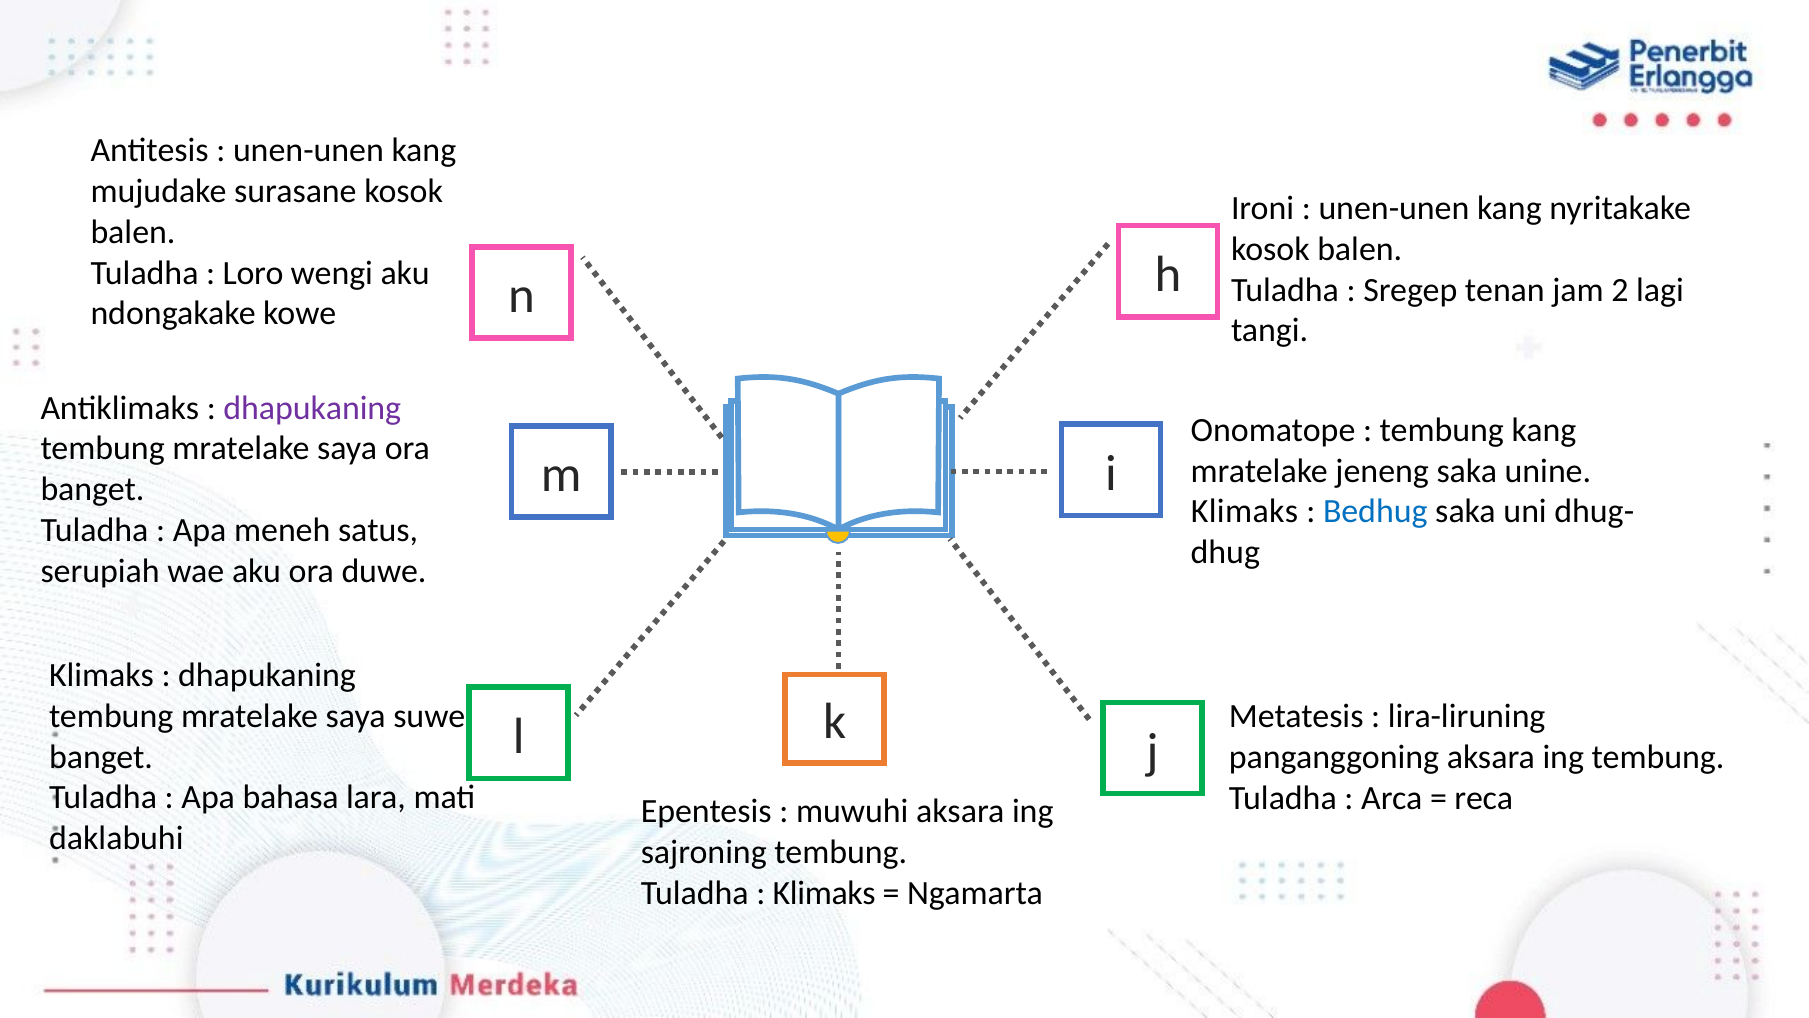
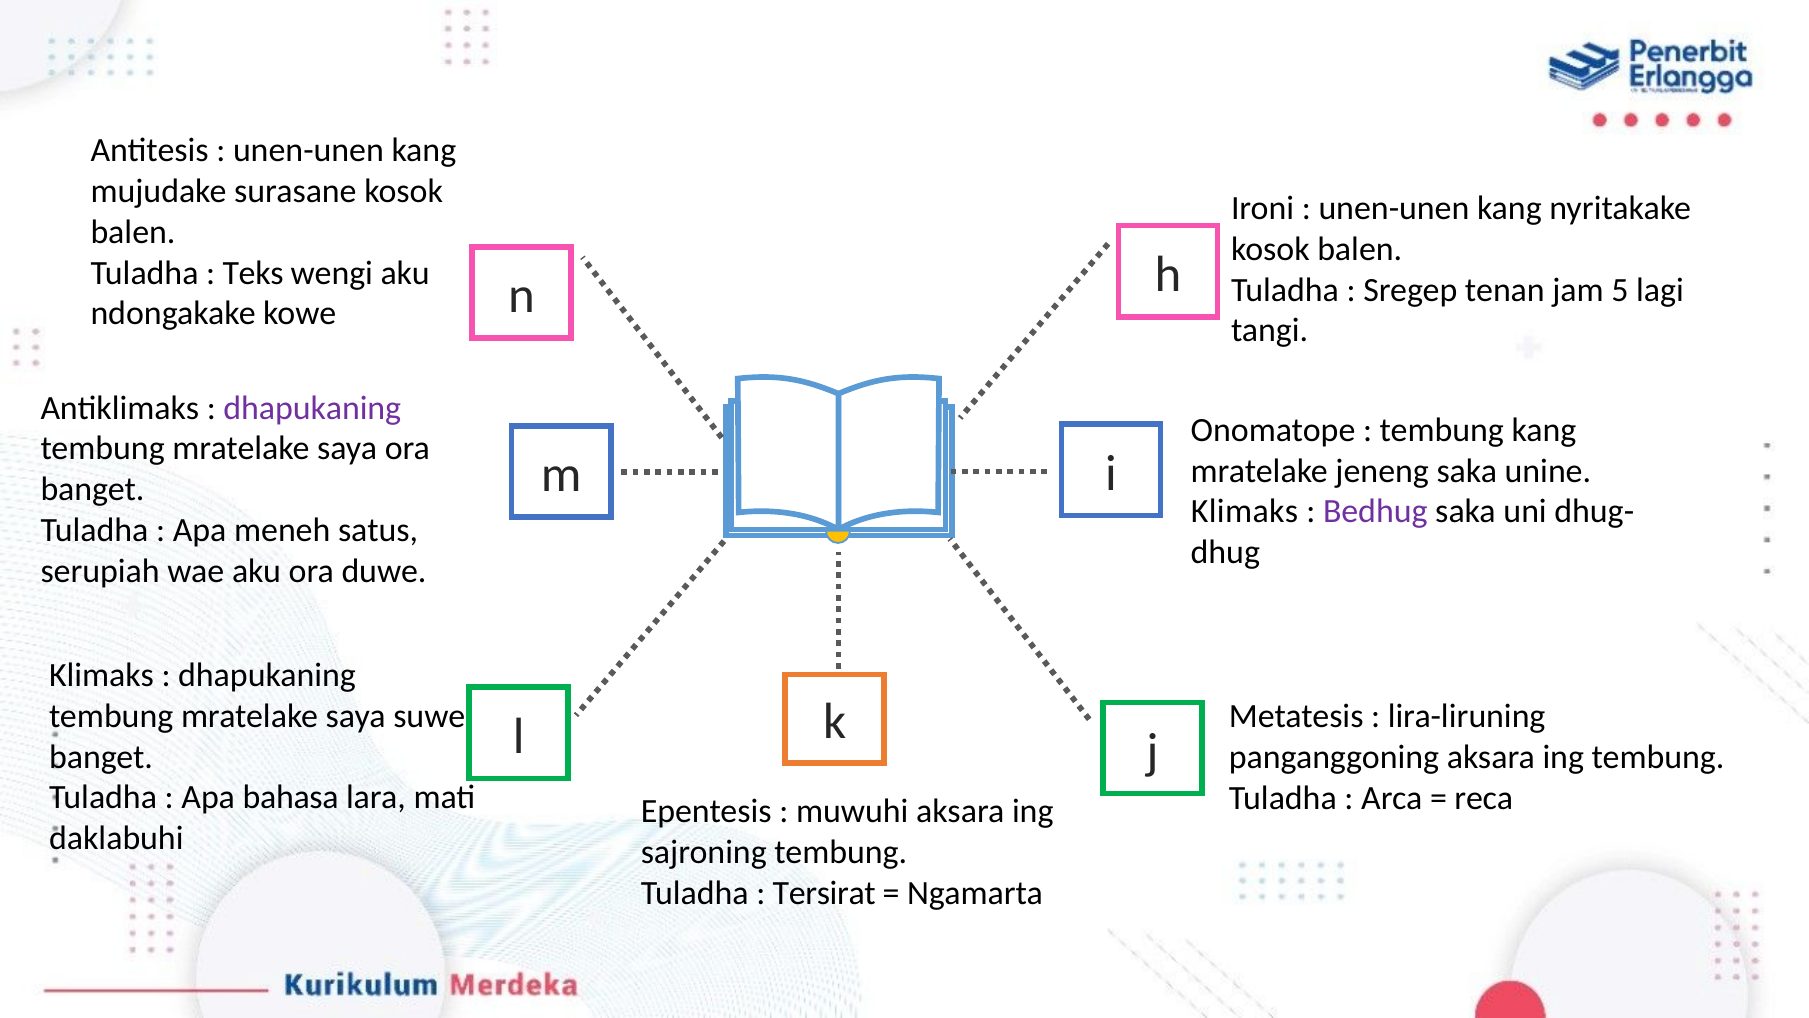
Loro: Loro -> Teks (253, 273)
2: 2 -> 5 (1620, 290)
Bedhug colour: blue -> purple (1375, 511)
Klimaks: Klimaks -> Tersirat (824, 893)
